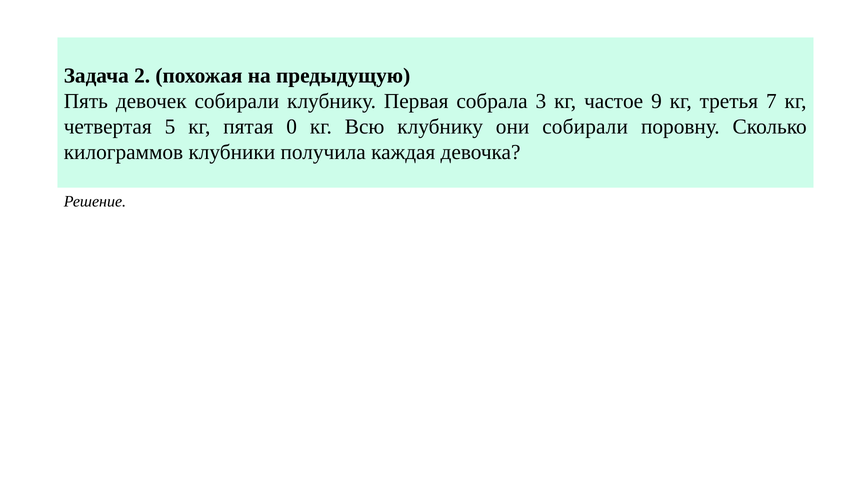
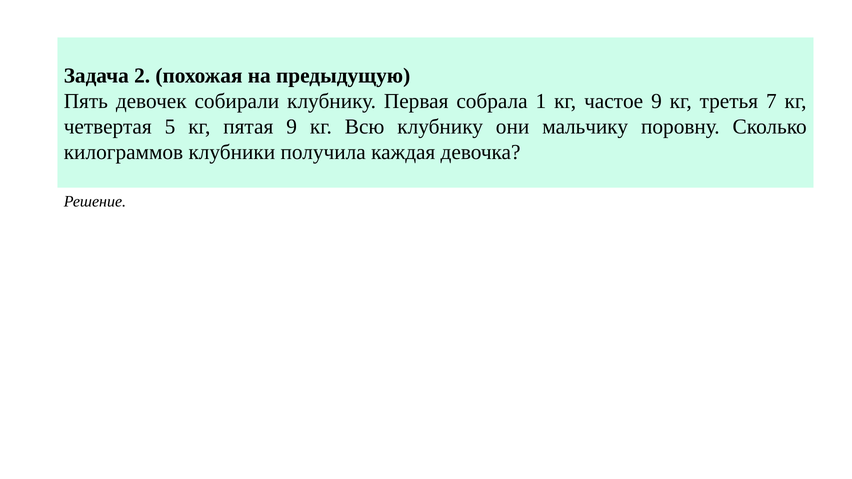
3: 3 -> 1 (541, 101)
пятая 0: 0 -> 9 (292, 127)
они собирали: собирали -> мальчику (585, 127)
